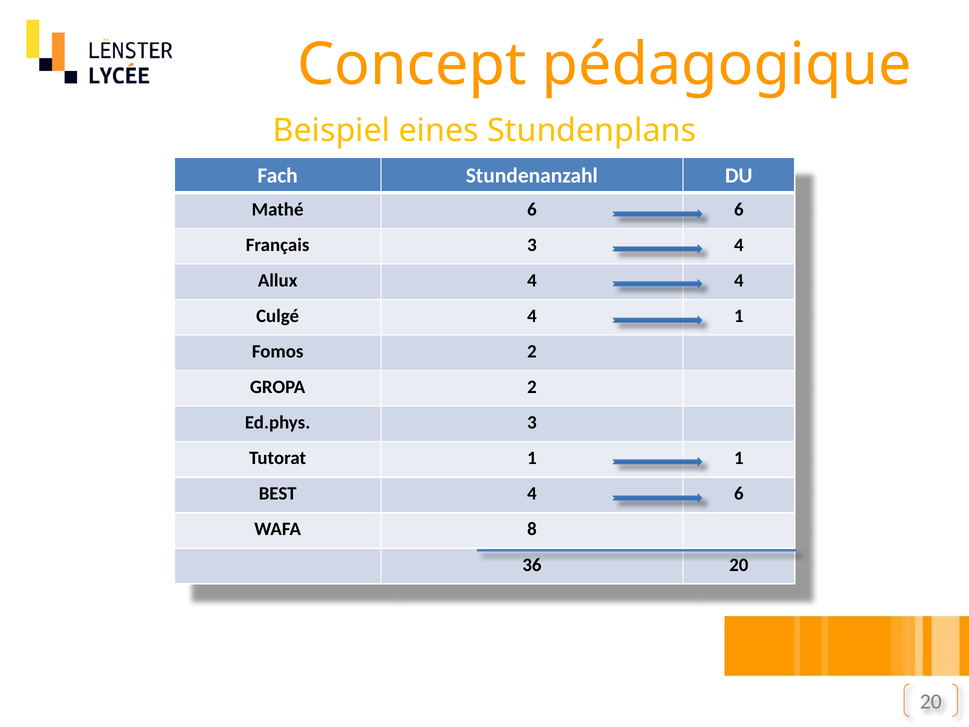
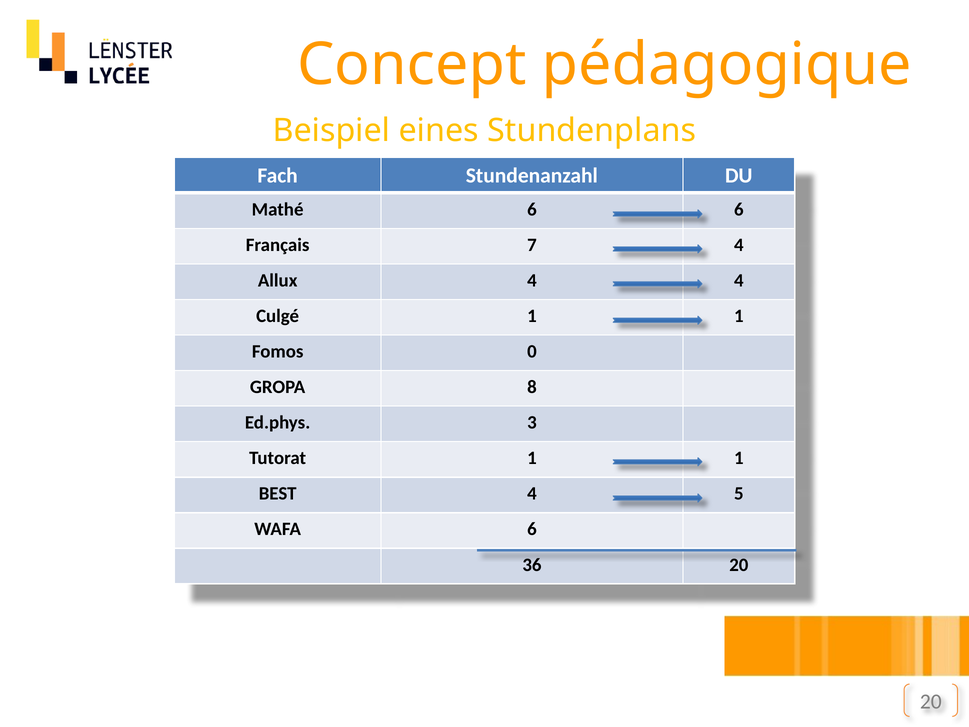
Français 3: 3 -> 7 (532, 245)
Culgé 4: 4 -> 1 (532, 316)
Fomos 2: 2 -> 0 (532, 352)
GROPA 2: 2 -> 8 (532, 387)
4 6: 6 -> 5 (739, 494)
WAFA 8: 8 -> 6 (532, 529)
